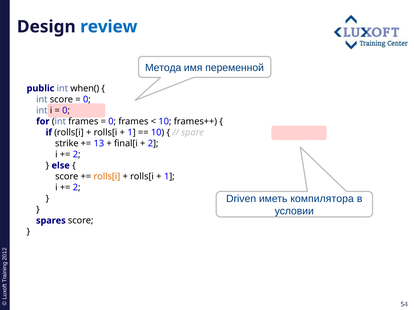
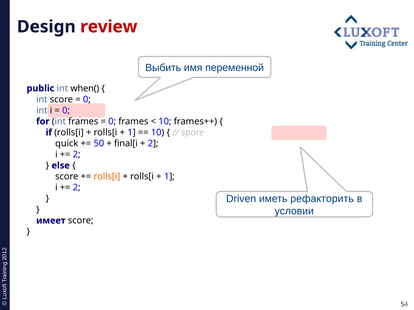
review colour: blue -> red (109, 27)
Метода: Метода -> Выбить (163, 68)
strike: strike -> quick (67, 144)
13: 13 -> 50 (99, 144)
компилятора: компилятора -> рефакторить (322, 199)
spares: spares -> имеет (51, 221)
